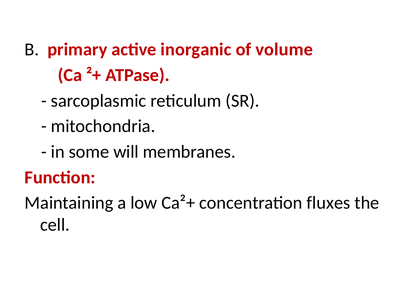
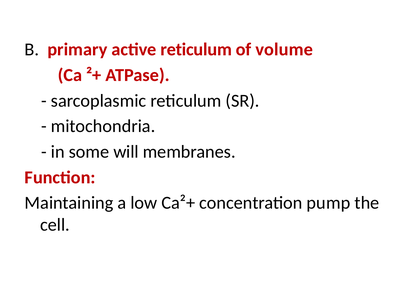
active inorganic: inorganic -> reticulum (196, 50)
fluxes: fluxes -> pump (328, 203)
